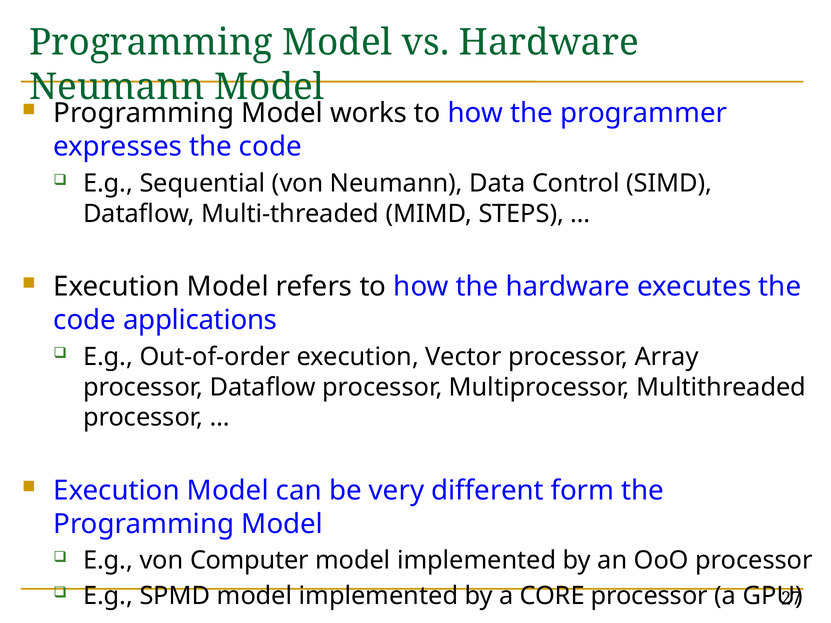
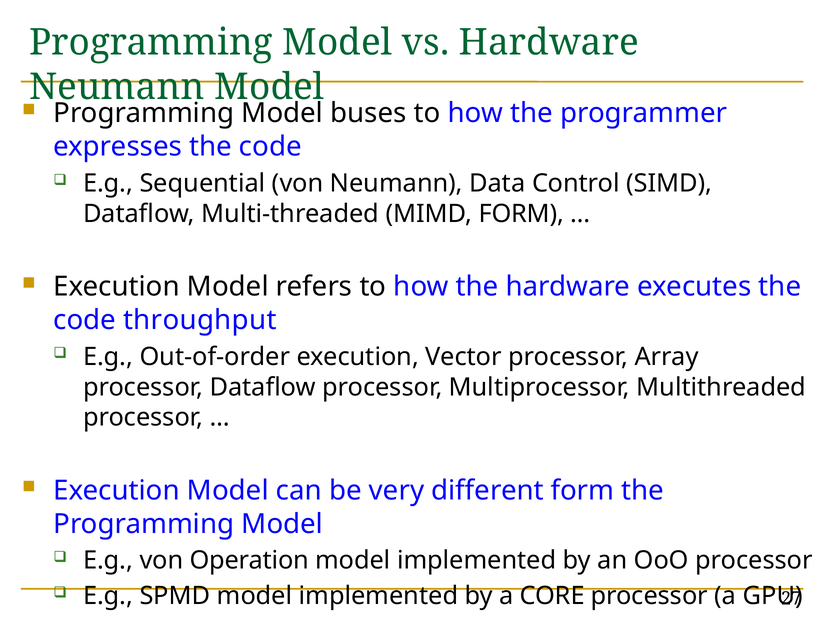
works: works -> buses (368, 113)
MIMD STEPS: STEPS -> FORM (521, 214)
applications: applications -> throughput (200, 320)
Computer: Computer -> Operation (249, 561)
